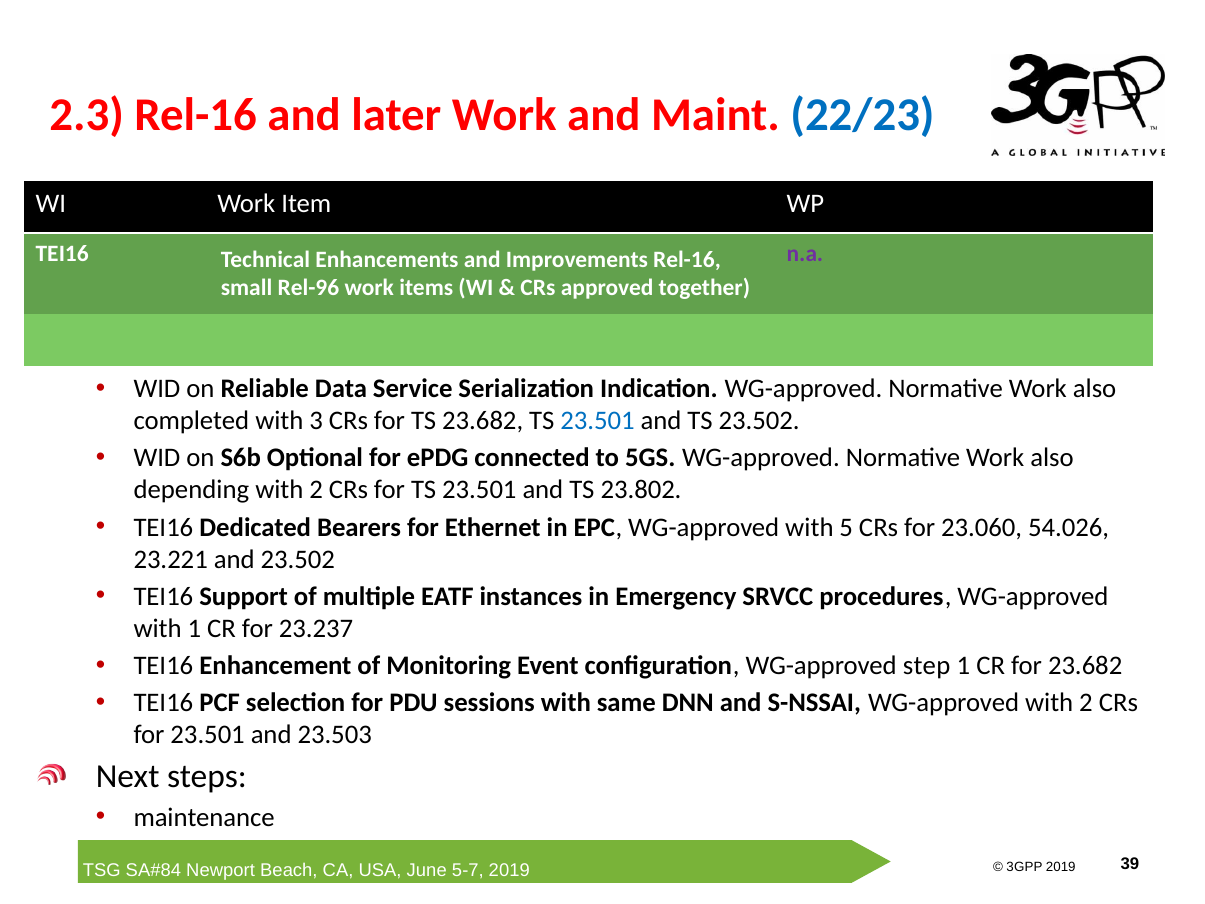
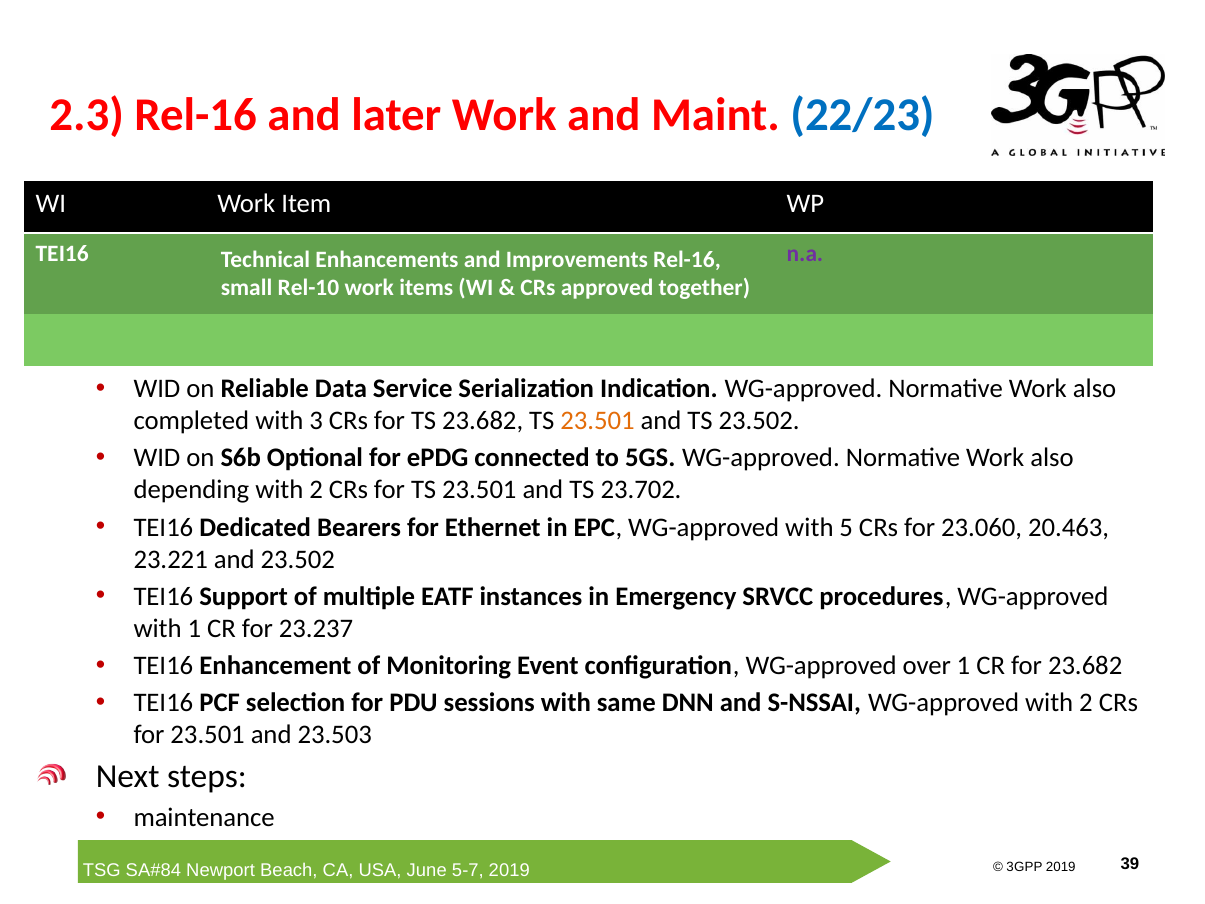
Rel-96: Rel-96 -> Rel-10 (308, 288)
23.501 colour: blue -> orange (597, 421)
23.802: 23.802 -> 23.702 (641, 490)
54.026: 54.026 -> 20.463 (1069, 527)
step: step -> over (927, 666)
